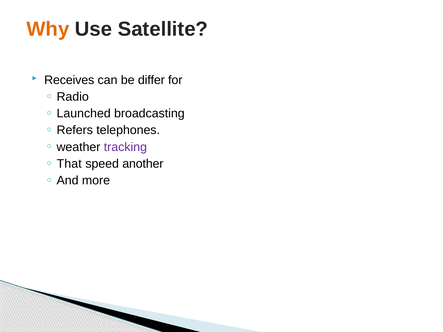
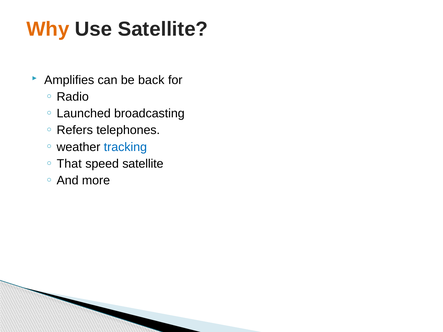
Receives: Receives -> Amplifies (69, 80)
differ: differ -> back (151, 80)
tracking colour: purple -> blue (125, 147)
speed another: another -> satellite (143, 164)
